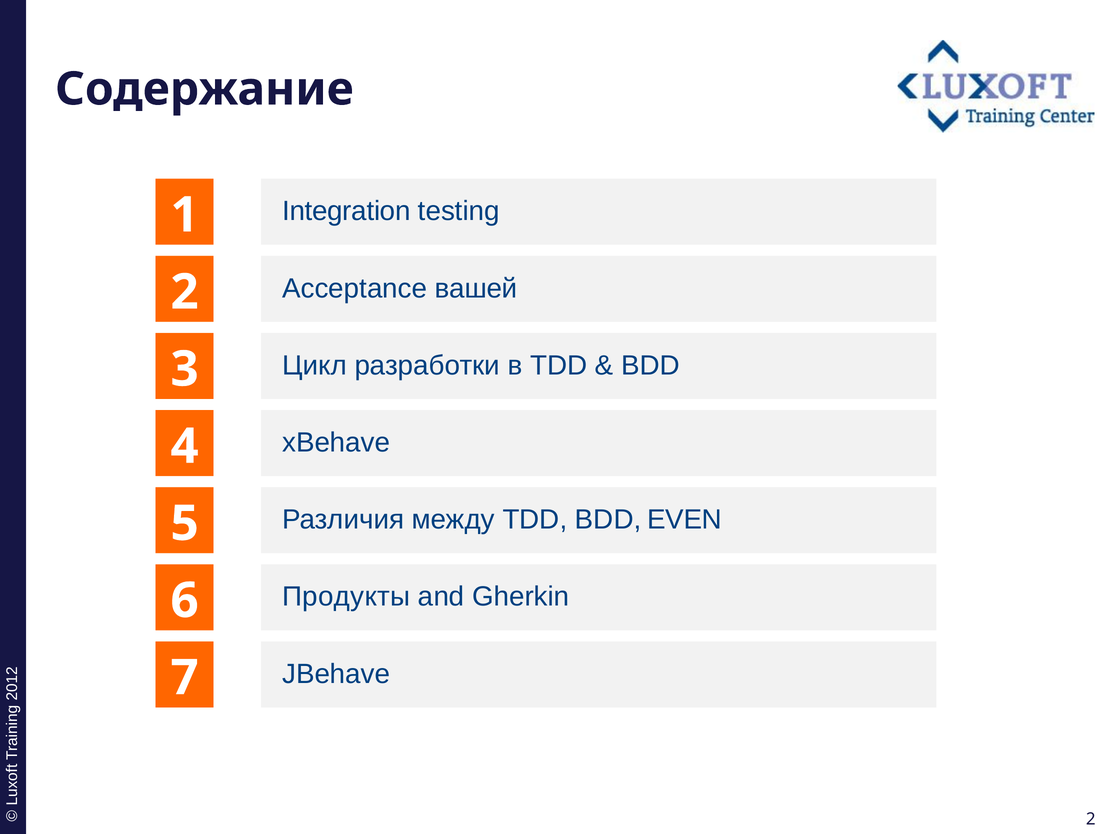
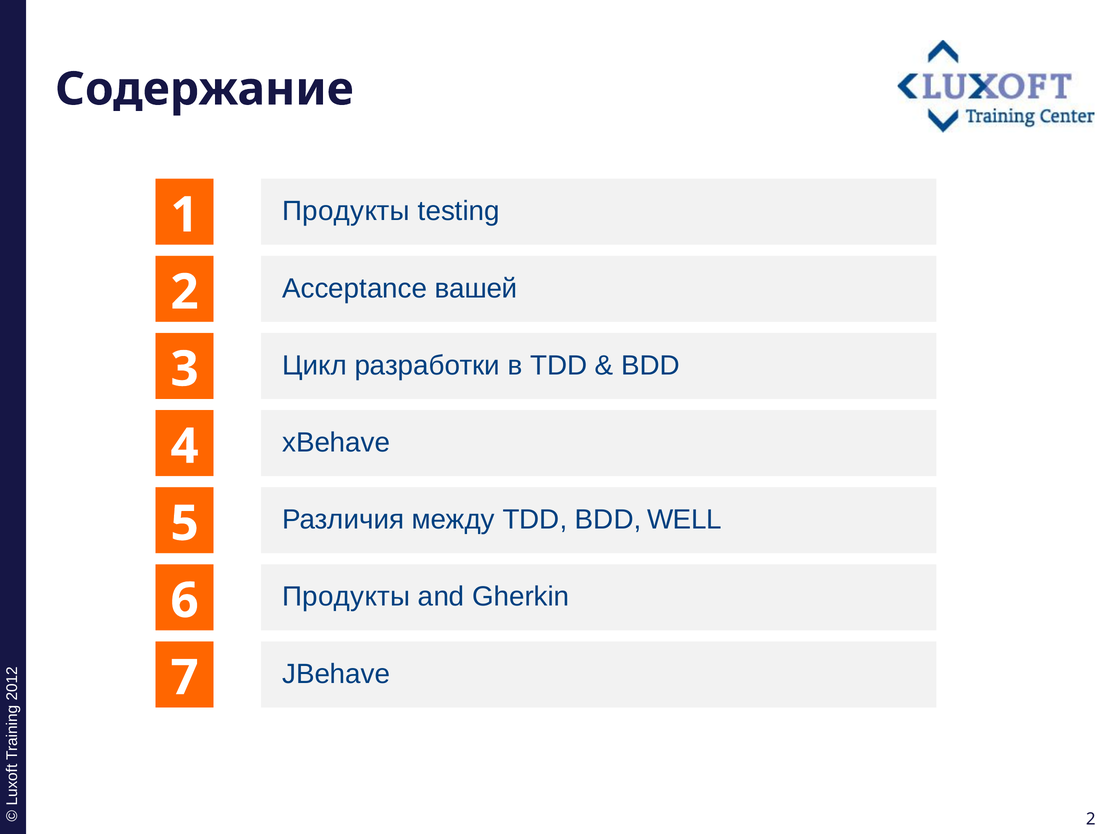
1 Integration: Integration -> Продукты (346, 211)
EVEN: EVEN -> WELL (684, 520)
